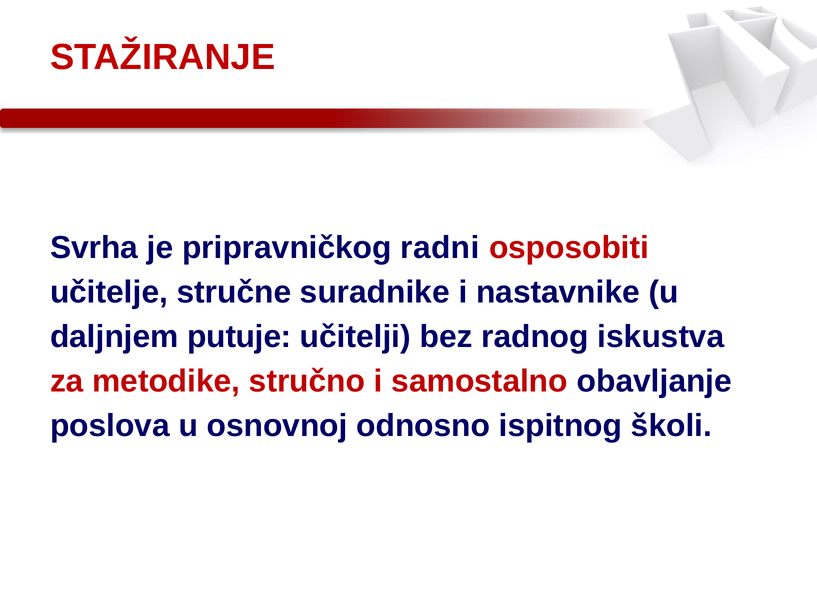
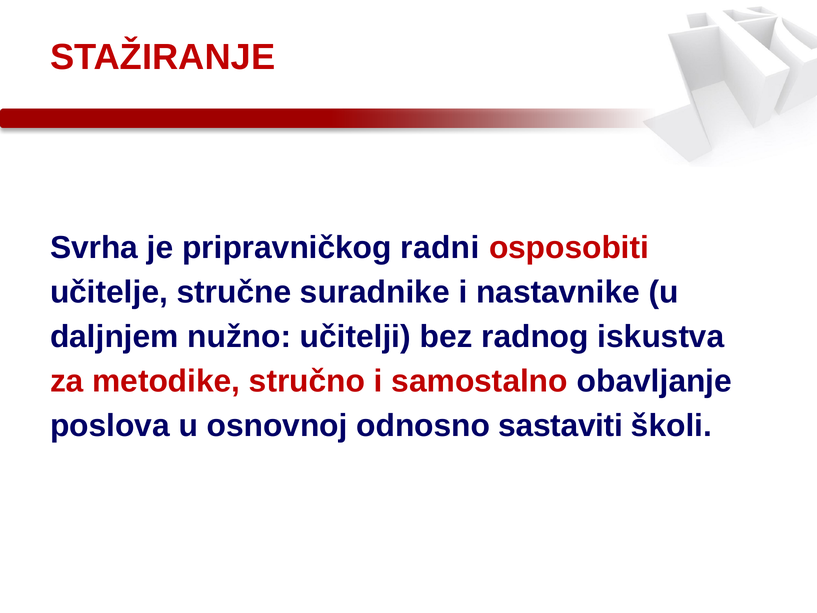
putuje: putuje -> nužno (239, 337)
ispitnog: ispitnog -> sastaviti (561, 426)
